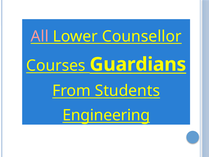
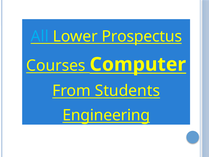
All colour: pink -> light blue (40, 36)
Counsellor: Counsellor -> Prospectus (142, 36)
Guardians: Guardians -> Computer (138, 64)
